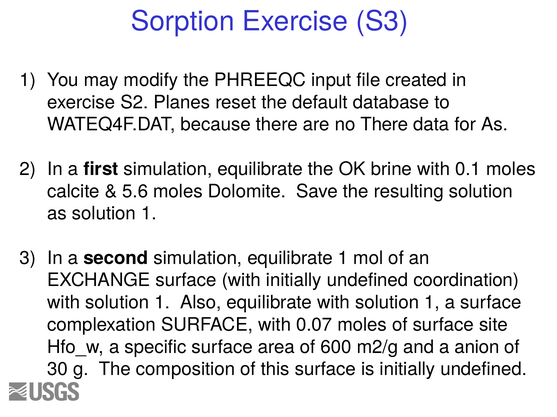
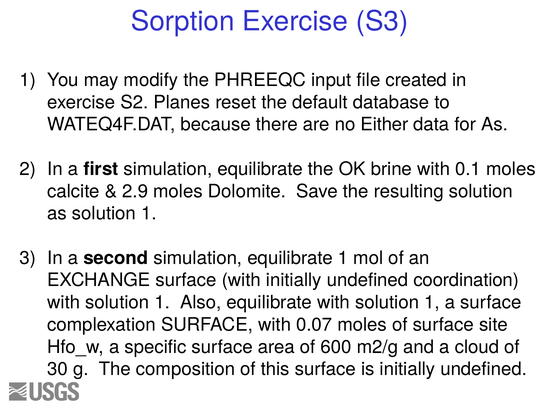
no There: There -> Either (384, 125)
5.6: 5.6 -> 2.9 (135, 192)
anion: anion -> cloud (477, 348)
